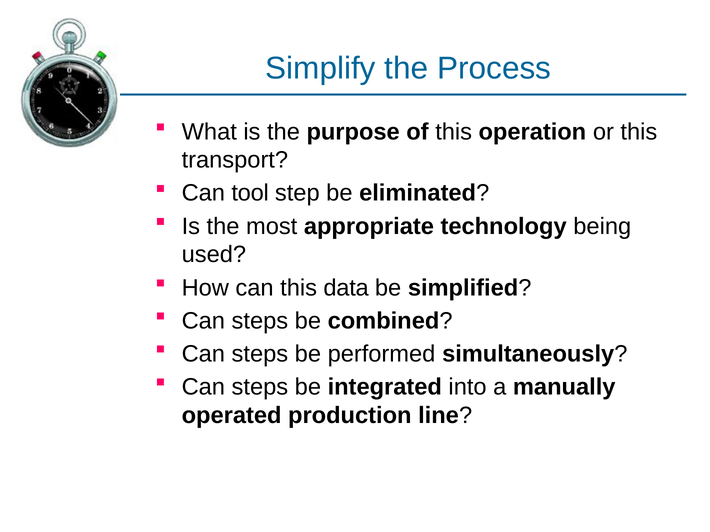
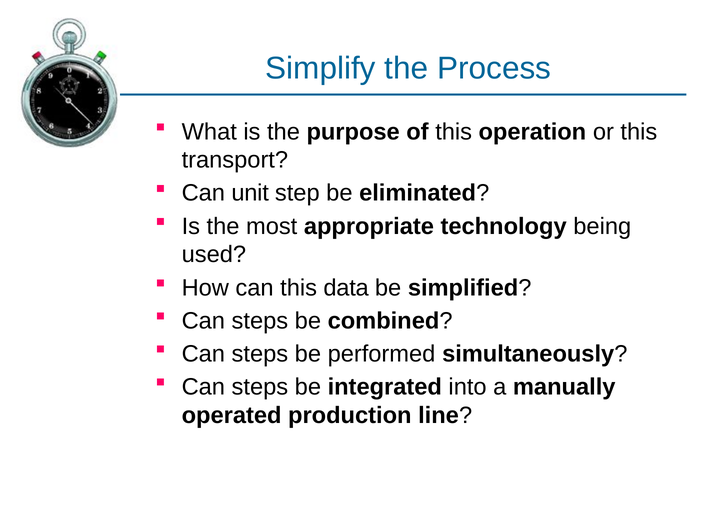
tool: tool -> unit (250, 193)
